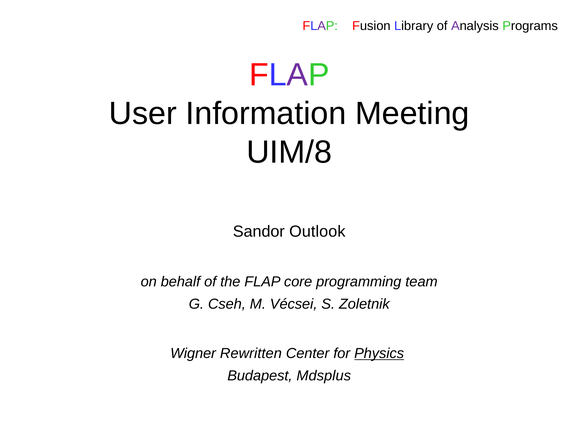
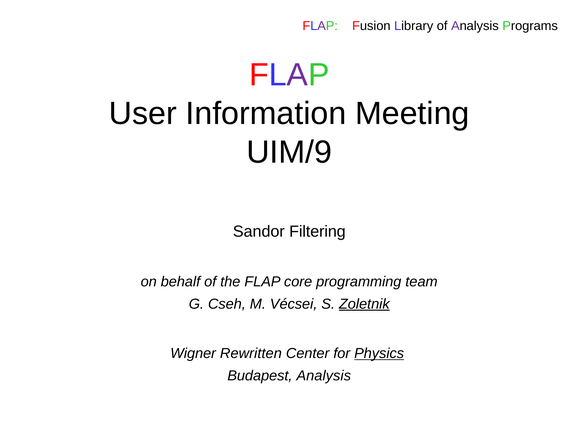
UIM/8: UIM/8 -> UIM/9 (289, 152)
Outlook: Outlook -> Filtering (317, 232)
Zoletnik underline: none -> present (364, 304)
Budapest Mdsplus: Mdsplus -> Analysis (324, 376)
